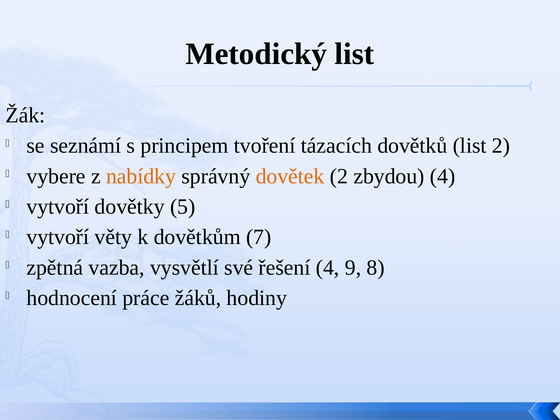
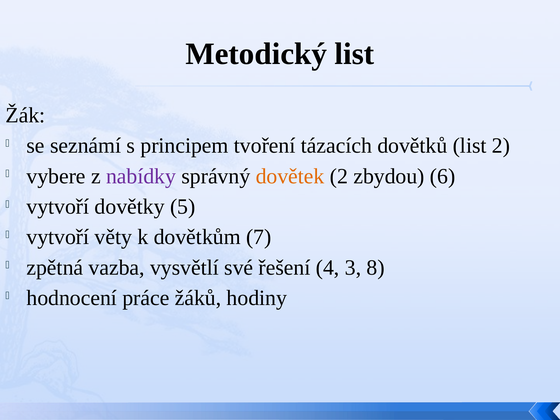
nabídky colour: orange -> purple (141, 176)
zbydou 4: 4 -> 6 (443, 176)
9: 9 -> 3 (353, 268)
